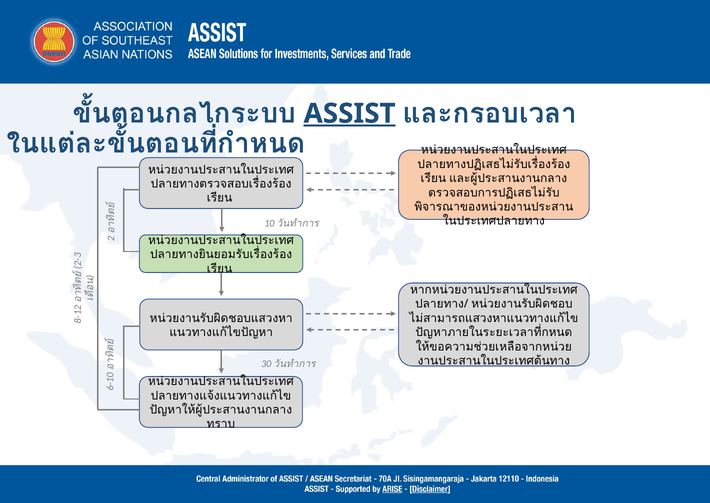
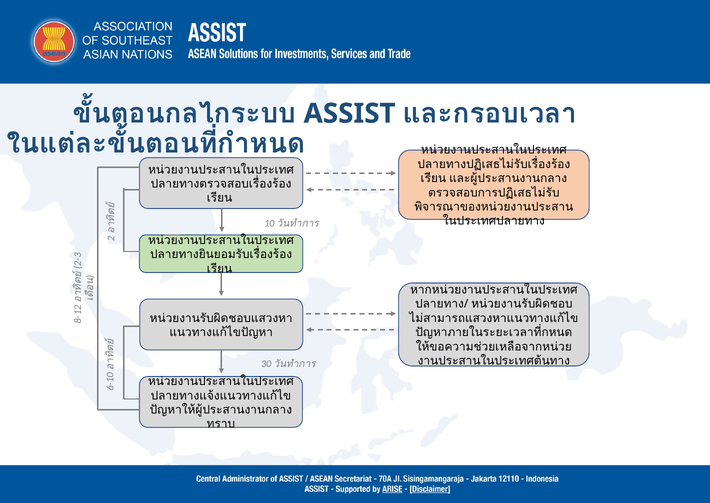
ASSIST underline: present -> none (350, 113)
